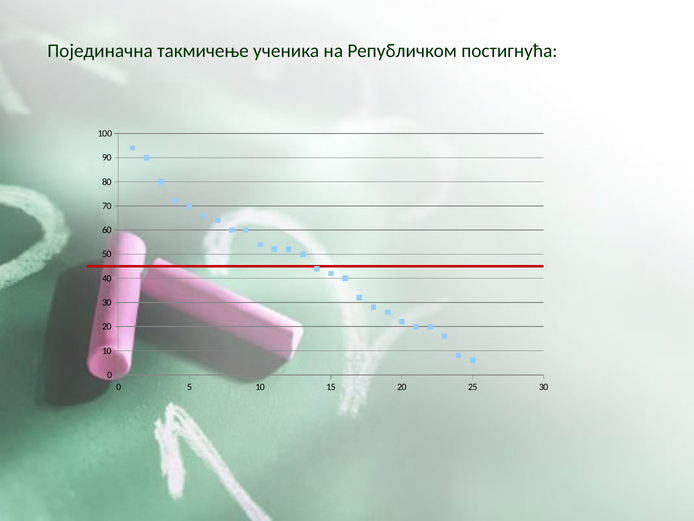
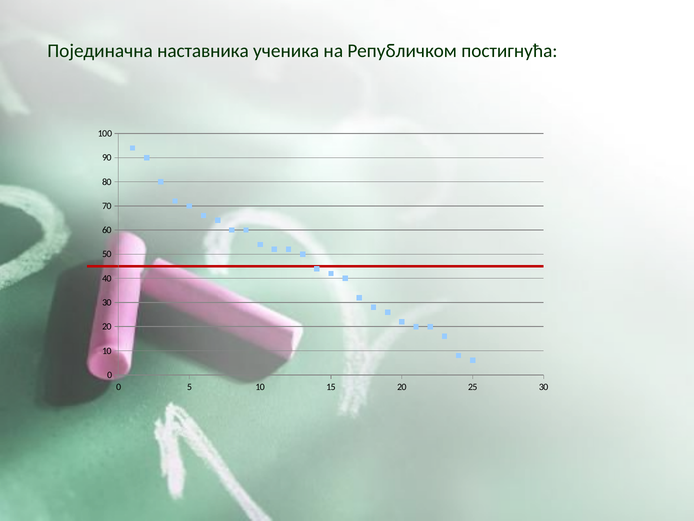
такмичење: такмичење -> наставника (203, 51)
